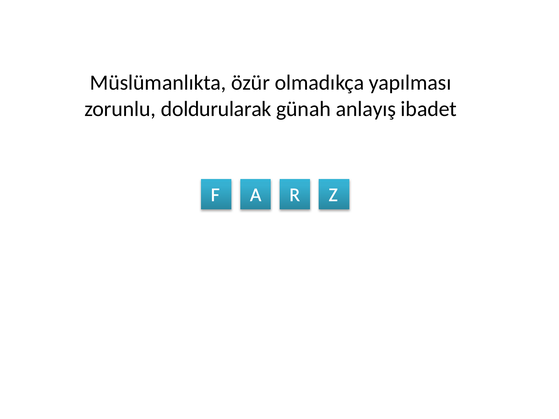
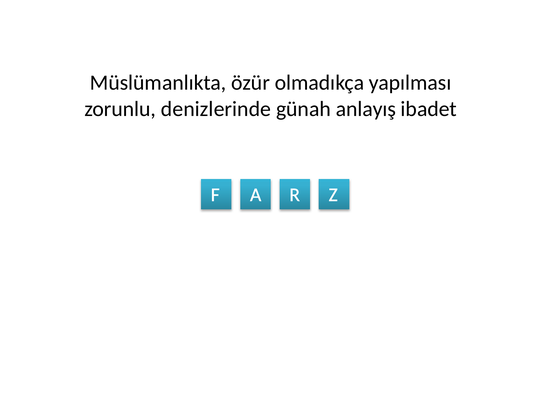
doldurularak: doldurularak -> denizlerinde (216, 109)
